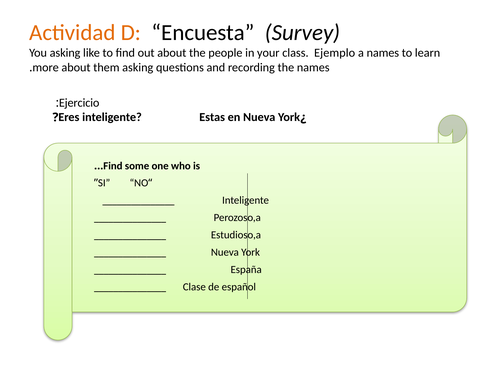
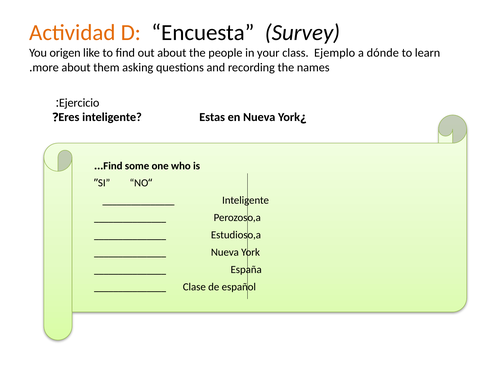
You asking: asking -> origen (65, 53)
a names: names -> dónde (383, 53)
